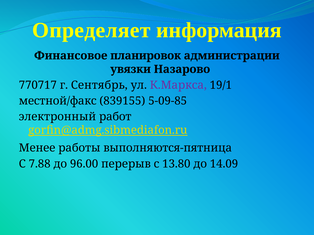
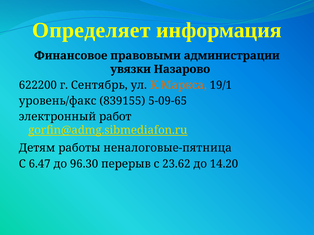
планировок: планировок -> правовыми (146, 56)
770717: 770717 -> 622200 (38, 85)
К.Маркса colour: purple -> orange (178, 85)
местной/факс: местной/факс -> уровень/факс (58, 101)
5-09-85: 5-09-85 -> 5-09-65 (168, 101)
Менее: Менее -> Детям (37, 148)
выполняются-пятница: выполняются-пятница -> неналоговые-пятница (168, 148)
7.88: 7.88 -> 6.47 (40, 164)
96.00: 96.00 -> 96.30 (84, 164)
13.80: 13.80 -> 23.62 (176, 164)
14.09: 14.09 -> 14.20 (224, 164)
